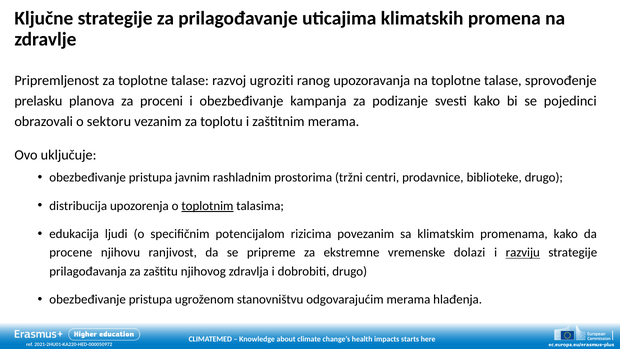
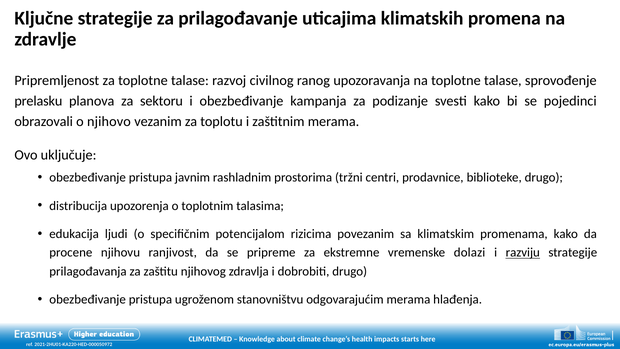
ugroziti: ugroziti -> civilnog (272, 81)
proceni: proceni -> sektoru (161, 101)
sektoru: sektoru -> njihovo (109, 122)
toplotnim underline: present -> none (207, 206)
